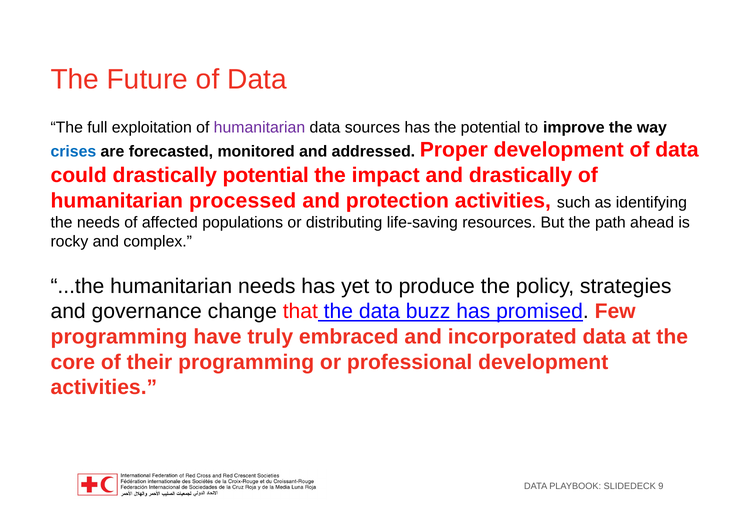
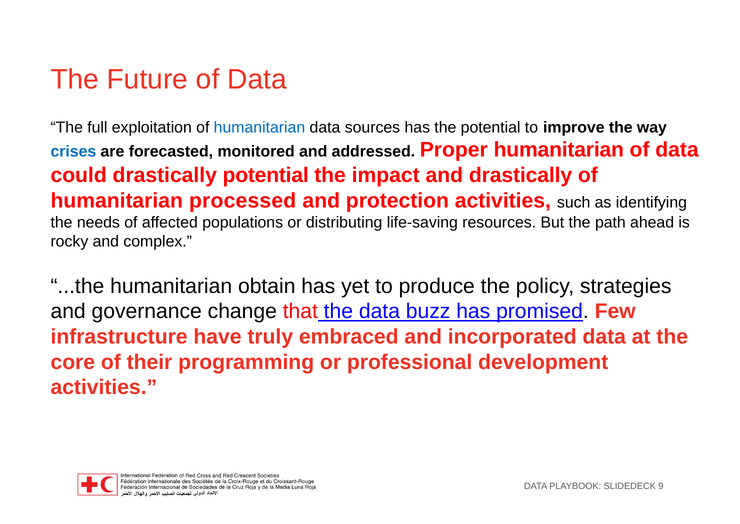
humanitarian colour: purple -> blue (259, 127)
Proper development: development -> humanitarian (559, 150)
humanitarian needs: needs -> obtain (267, 286)
programming: programming -> infrastructure (119, 337)
